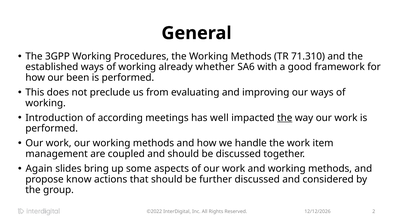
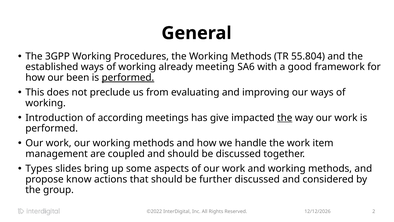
71.310: 71.310 -> 55.804 (308, 56)
whether: whether -> meeting (215, 67)
performed underline: none -> present (128, 77)
well: well -> give (219, 118)
Again: Again -> Types (39, 168)
